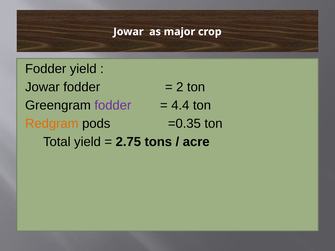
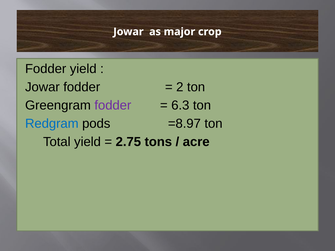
4.4: 4.4 -> 6.3 (180, 106)
Redgram colour: orange -> blue (52, 124)
=0.35: =0.35 -> =8.97 (184, 124)
